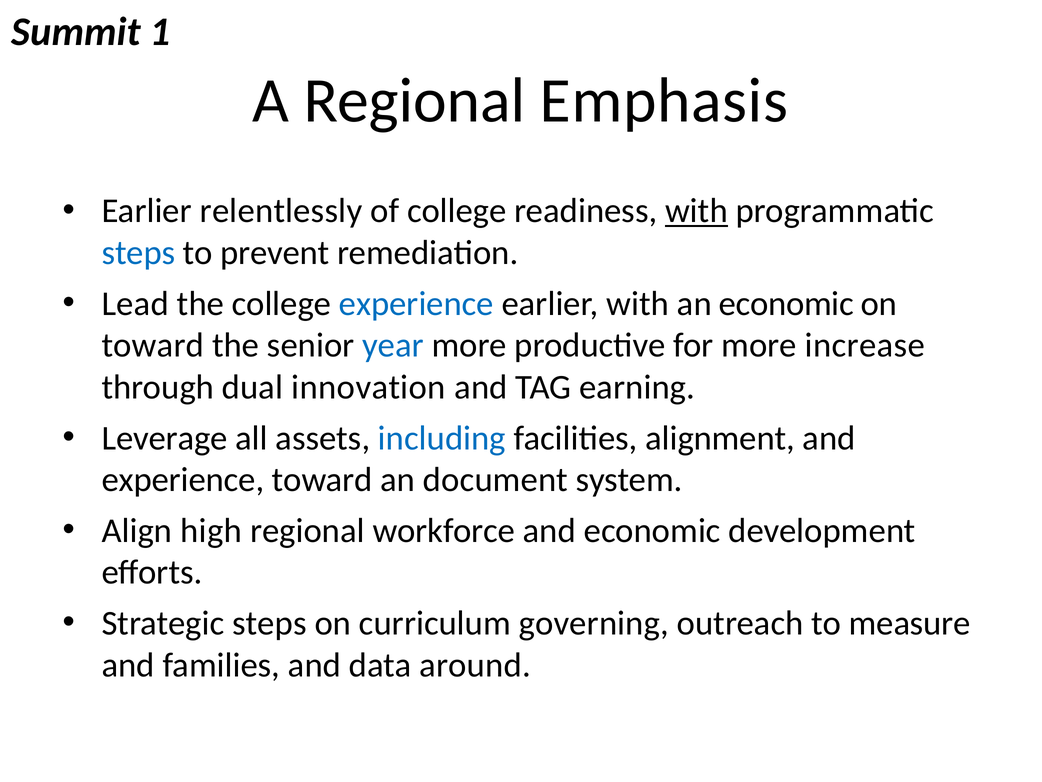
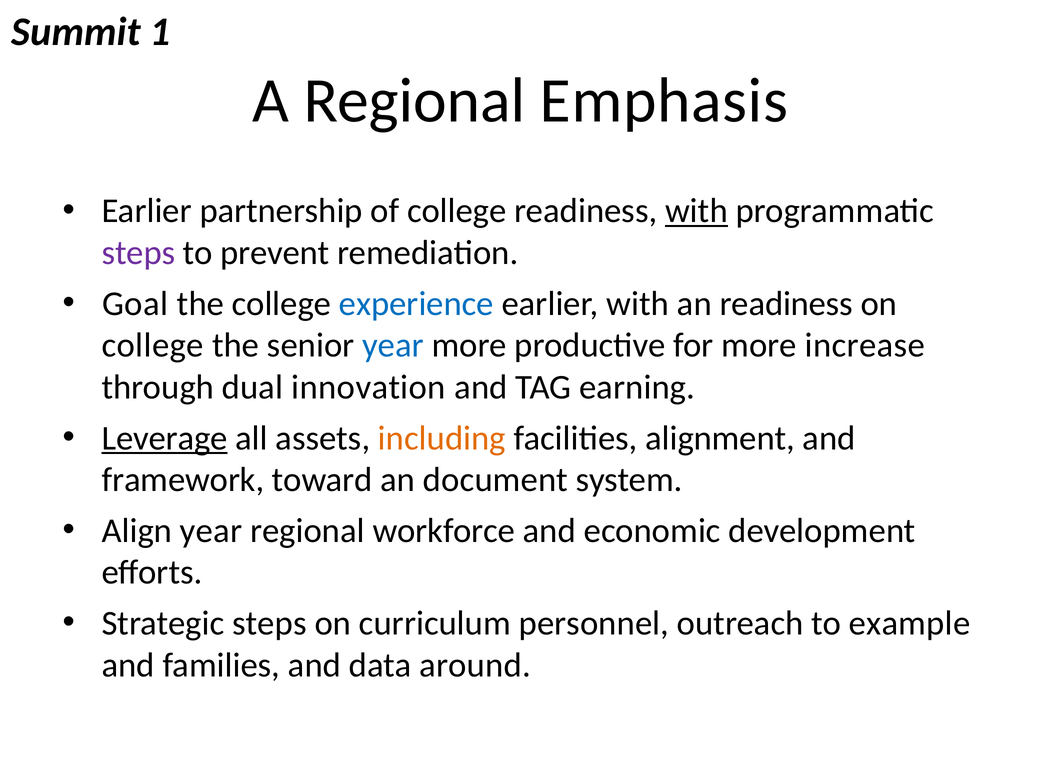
relentlessly: relentlessly -> partnership (281, 211)
steps colour: blue -> purple (138, 253)
Lead: Lead -> Goal (135, 303)
an economic: economic -> readiness (786, 303)
toward: toward -> college (153, 345)
Leverage underline: none -> present (165, 438)
including colour: blue -> orange (442, 438)
experience: experience -> framework (183, 479)
Align high: high -> year (211, 530)
governing: governing -> personnel (594, 623)
measure: measure -> example (910, 623)
